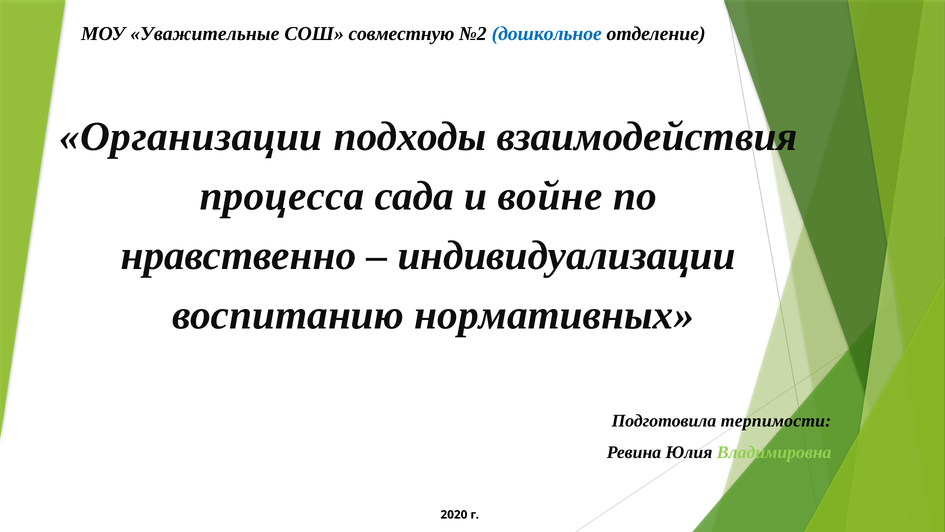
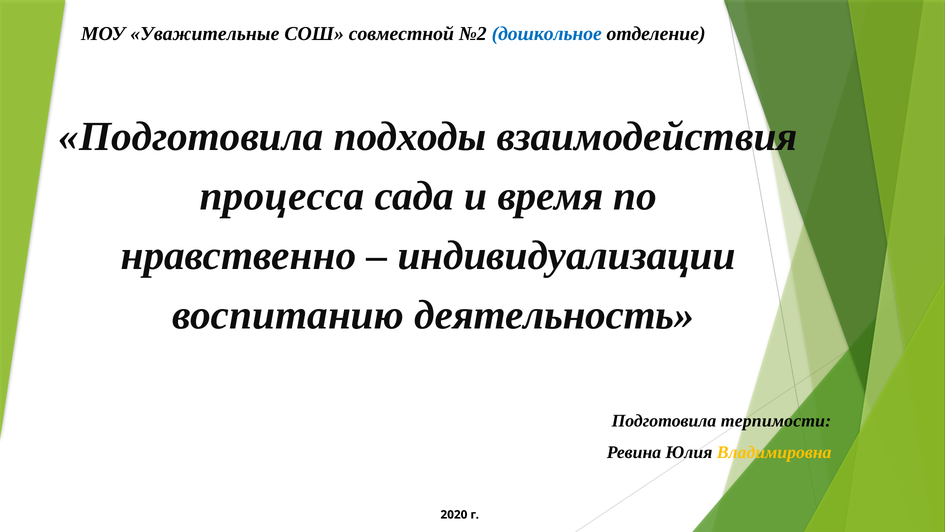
совместную: совместную -> совместной (401, 34)
Организации: Организации -> Подготовила (191, 137)
войне: войне -> время (550, 196)
нормативных: нормативных -> деятельность (555, 315)
Владимировна colour: light green -> yellow (774, 452)
